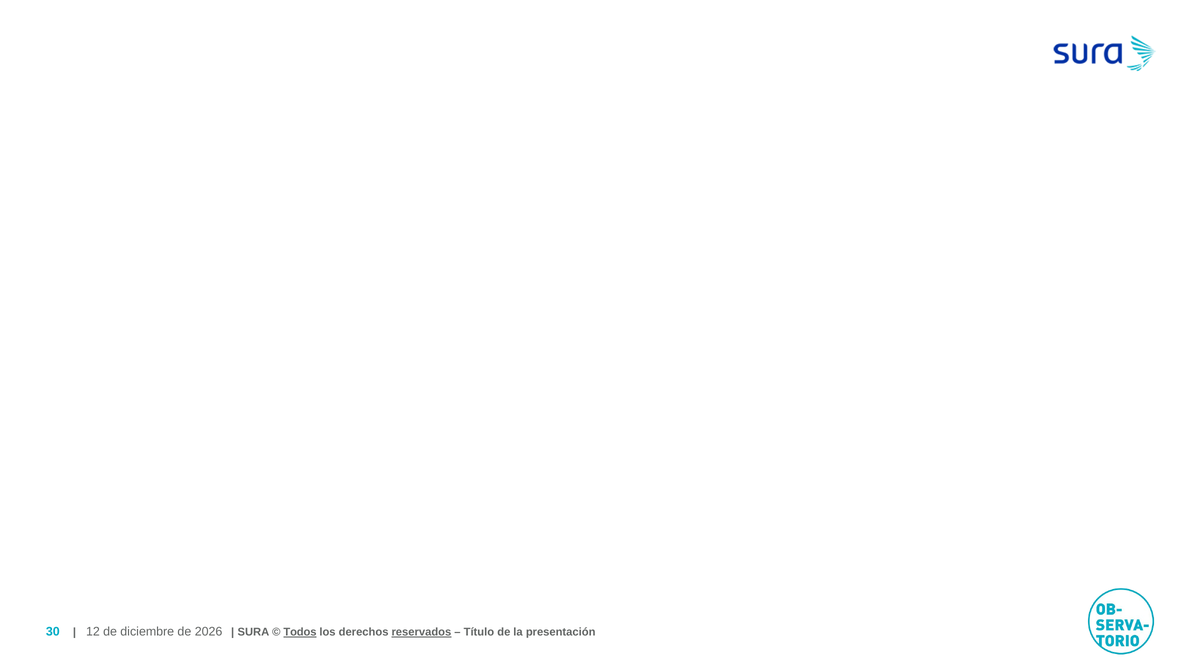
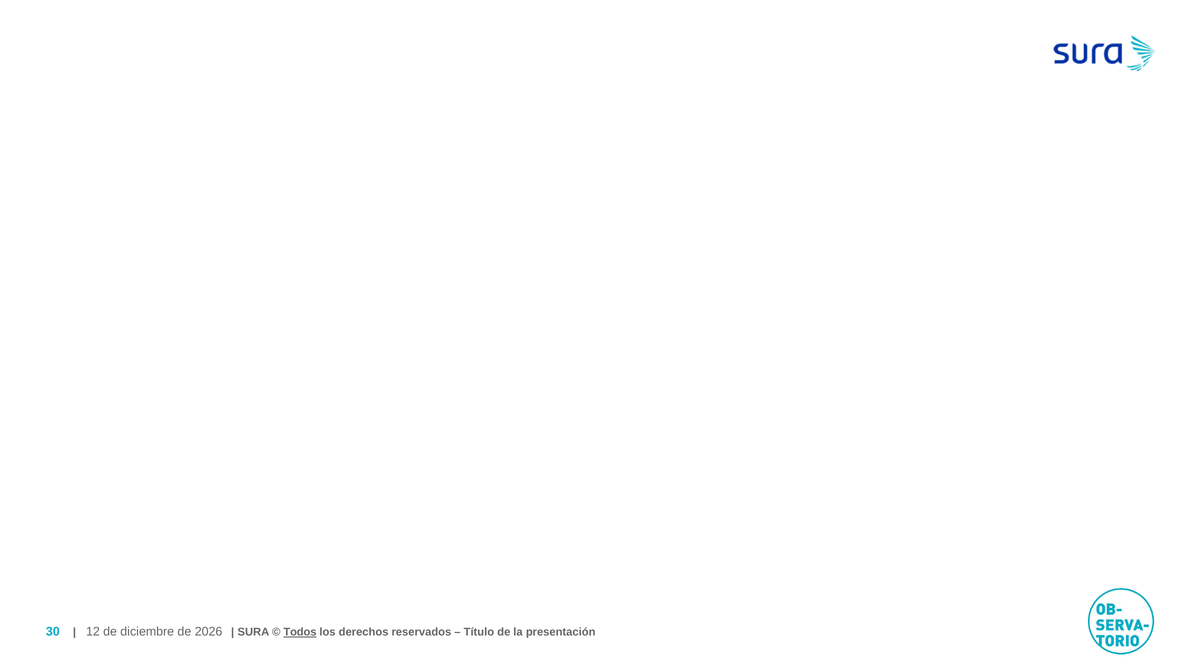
reservados underline: present -> none (421, 632)
